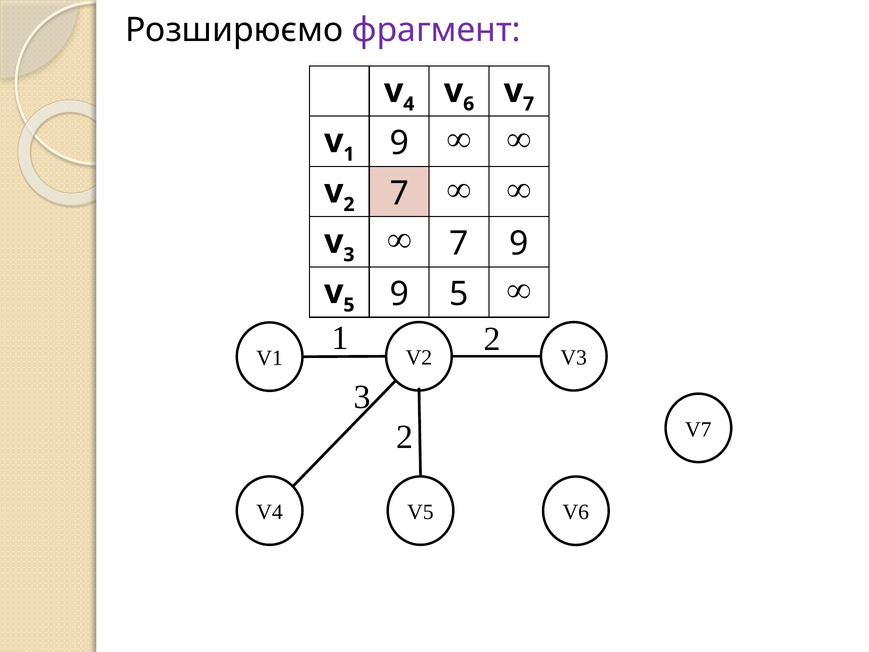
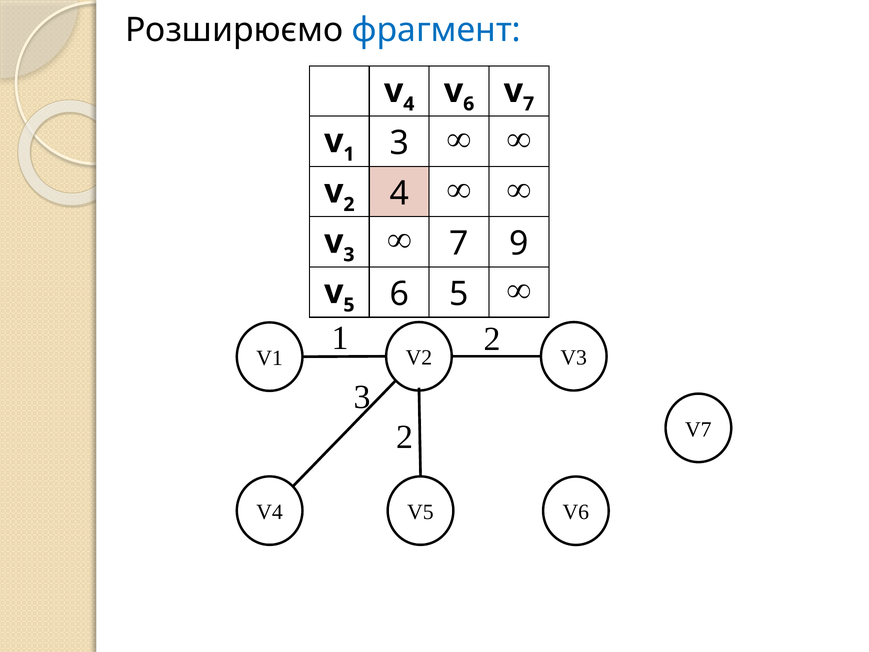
фрагмент colour: purple -> blue (436, 30)
9: 9 -> 3 (399, 143)
7: 7 -> 4 (399, 193)
5 9: 9 -> 6 (399, 294)
